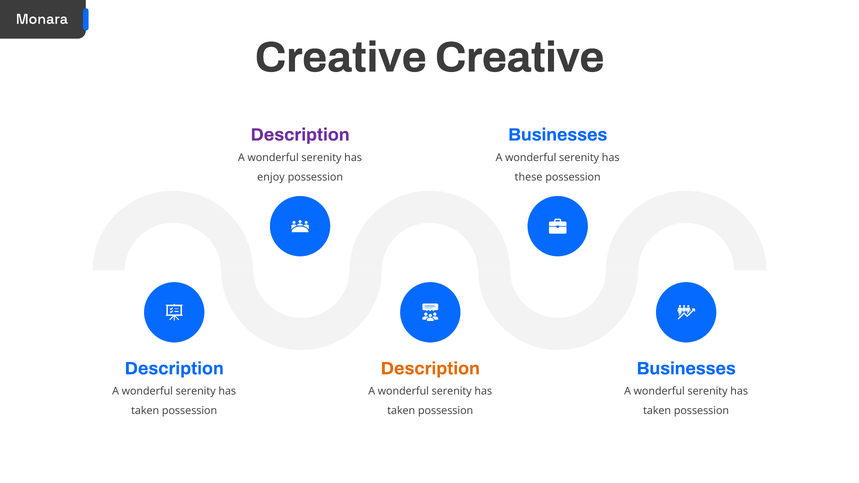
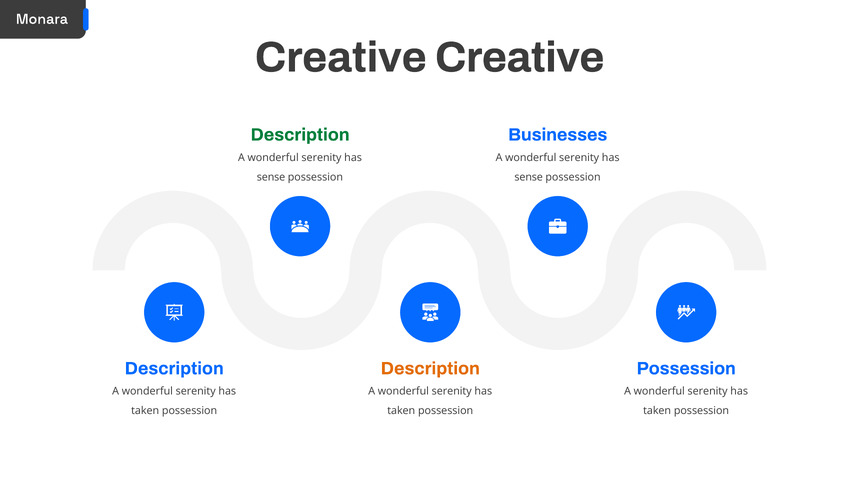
Description colour: purple -> green (300, 135)
enjoy: enjoy -> sense (271, 177)
these: these -> sense (529, 177)
Businesses: Businesses -> Possession (686, 369)
